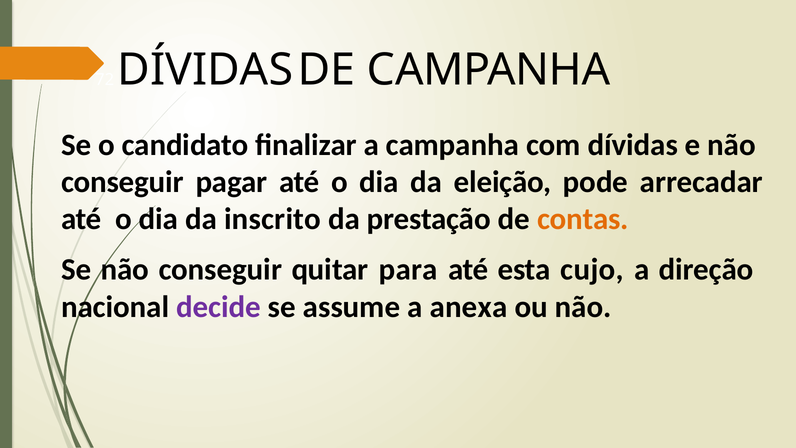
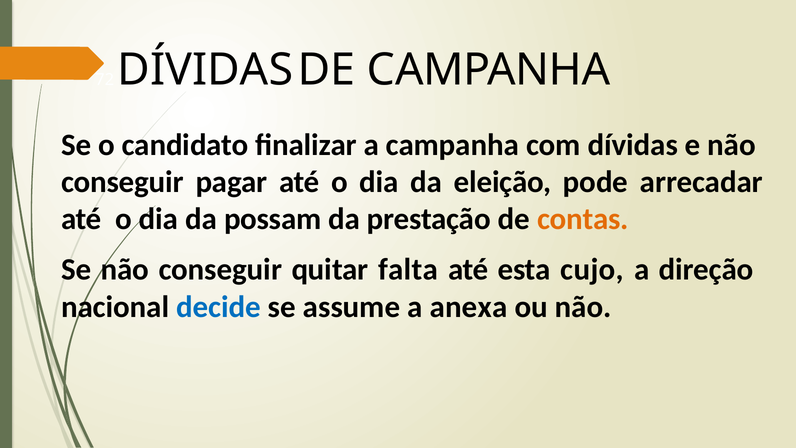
inscrito: inscrito -> possam (273, 219)
para: para -> falta (408, 270)
decide colour: purple -> blue (219, 307)
